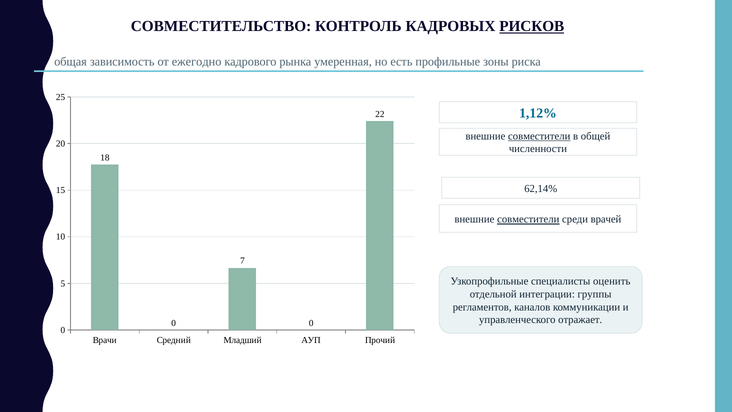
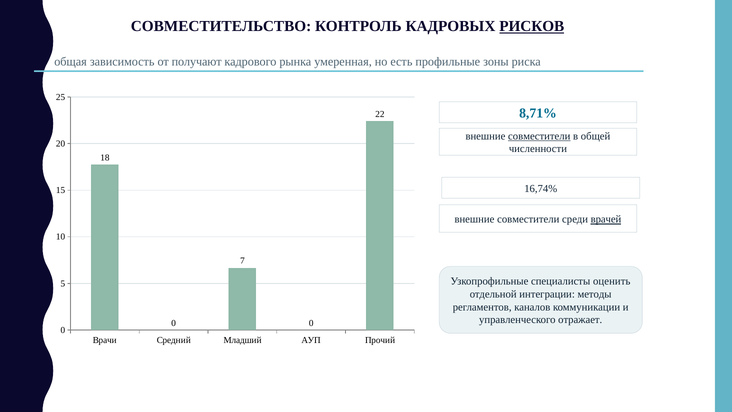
ежегодно: ежегодно -> получают (197, 62)
1,12%: 1,12% -> 8,71% (538, 113)
62,14%: 62,14% -> 16,74% (541, 188)
совместители underline: present -> none (528, 219)
врачей underline: none -> present (606, 219)
группы: группы -> методы (595, 294)
